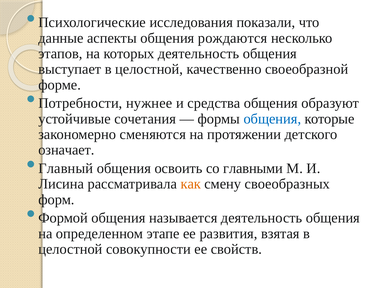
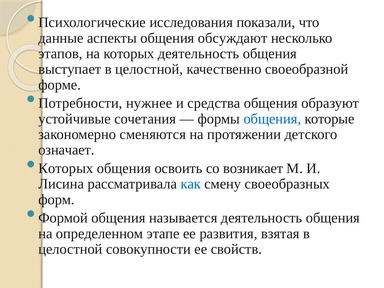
рождаются: рождаются -> обсуждают (233, 38)
Главный: Главный -> Которых (66, 168)
главными: главными -> возникает (253, 168)
как colour: orange -> blue (191, 184)
